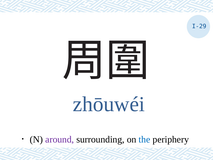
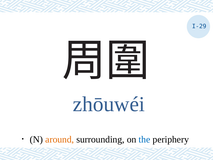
around colour: purple -> orange (60, 139)
